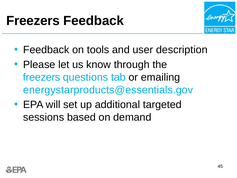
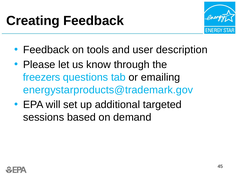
Freezers: Freezers -> Creating (33, 21)
energystarproducts@essentials.gov: energystarproducts@essentials.gov -> energystarproducts@trademark.gov (108, 90)
